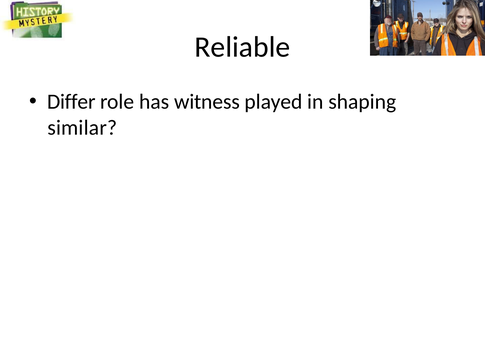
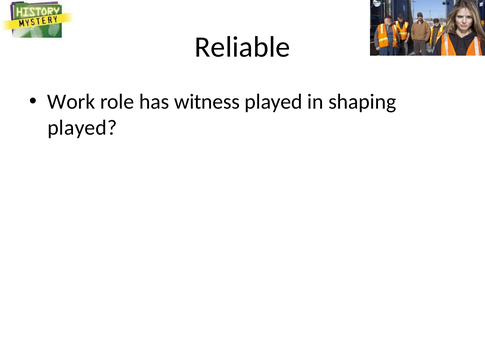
Differ: Differ -> Work (71, 102)
similar: similar -> played (82, 128)
